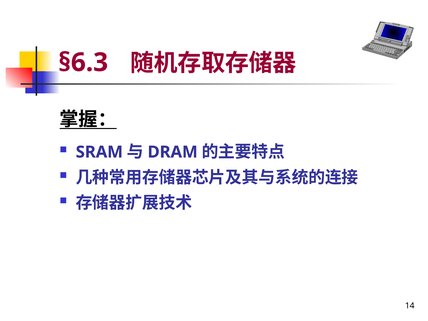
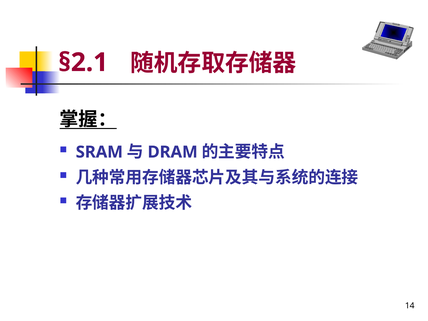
§6.3: §6.3 -> §2.1 (83, 62)
